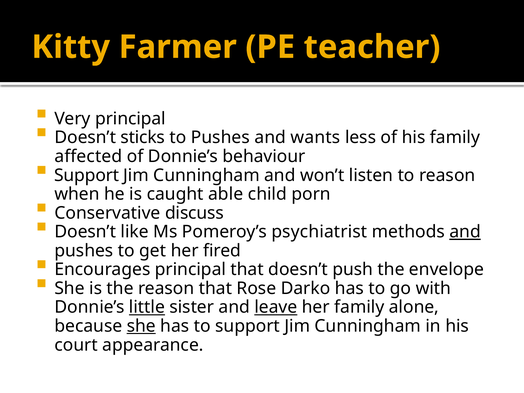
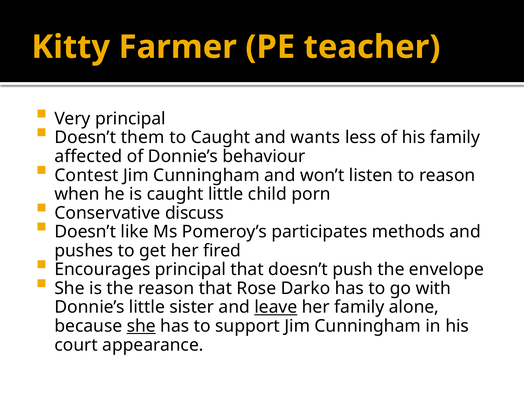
sticks: sticks -> them (143, 138)
to Pushes: Pushes -> Caught (220, 138)
Support: Support -> Contest (87, 175)
caught able: able -> little (226, 194)
psychiatrist: psychiatrist -> participates (319, 232)
and underline: present -> none (465, 232)
little underline: present -> none (147, 307)
